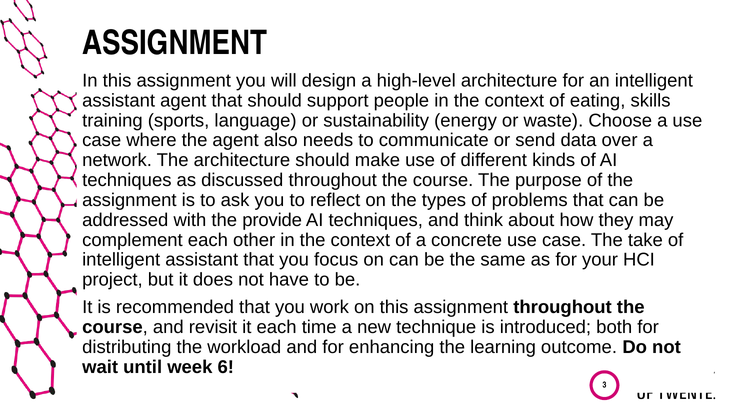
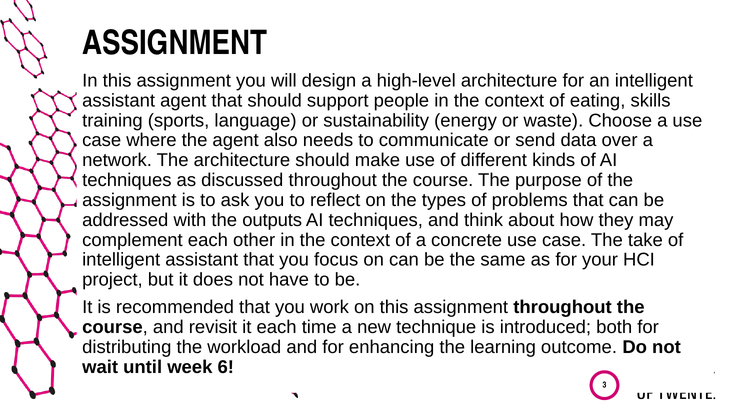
provide: provide -> outputs (272, 220)
